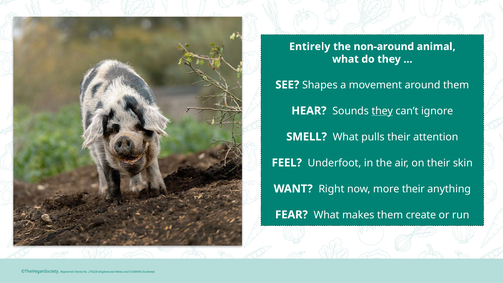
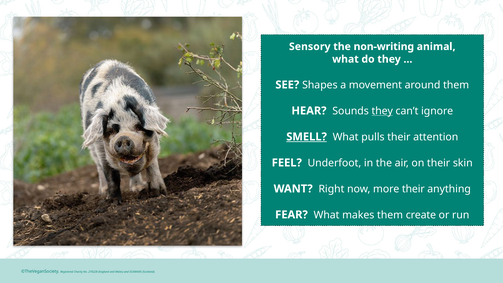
Entirely: Entirely -> Sensory (310, 47)
non-around: non-around -> non-writing (384, 47)
SMELL underline: none -> present (307, 137)
